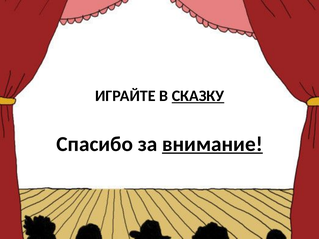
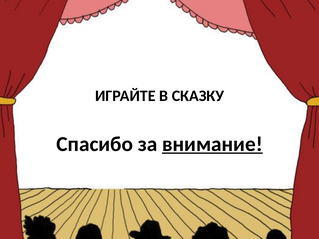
СКАЗКУ underline: present -> none (198, 96)
